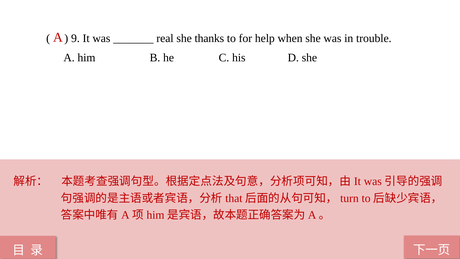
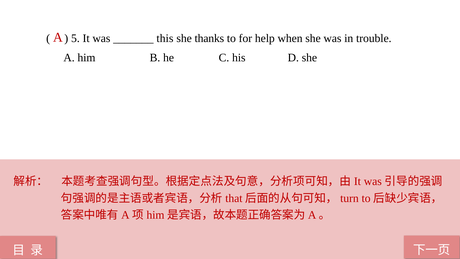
9: 9 -> 5 (75, 38)
real: real -> this (165, 38)
